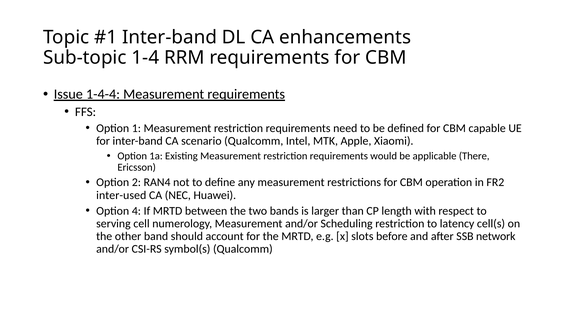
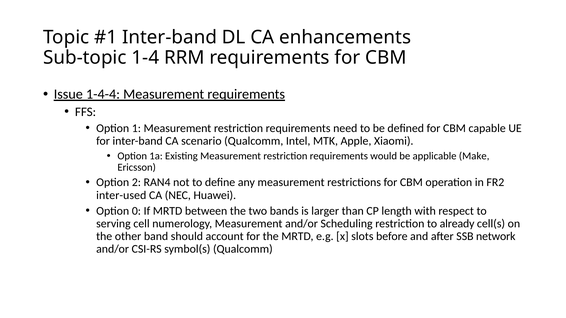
There: There -> Make (474, 156)
4: 4 -> 0 (136, 211)
latency: latency -> already (457, 224)
